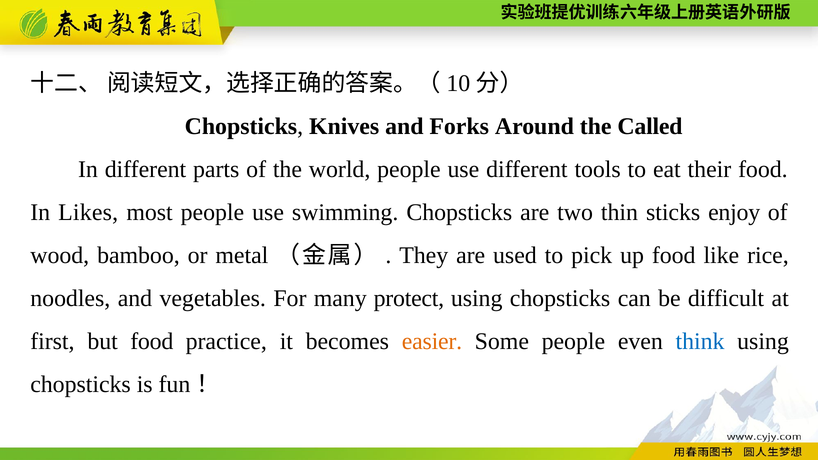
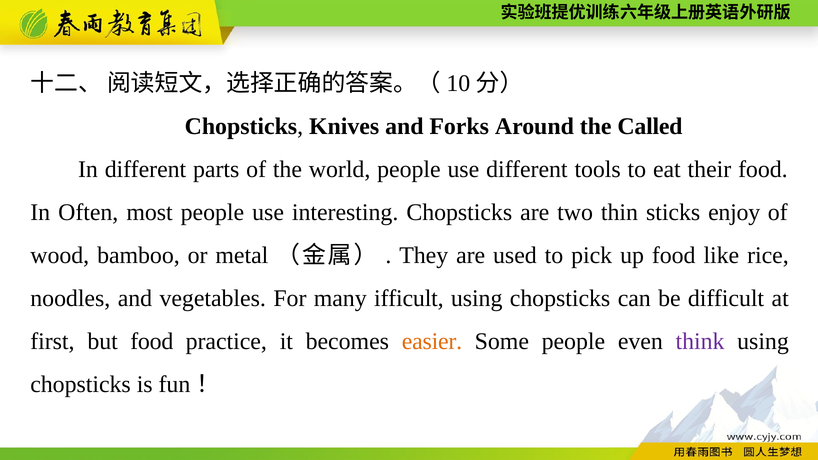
Likes: Likes -> Often (88, 212)
swimming: swimming -> interesting (345, 212)
protect: protect -> ifficult (409, 298)
think colour: blue -> purple (700, 341)
